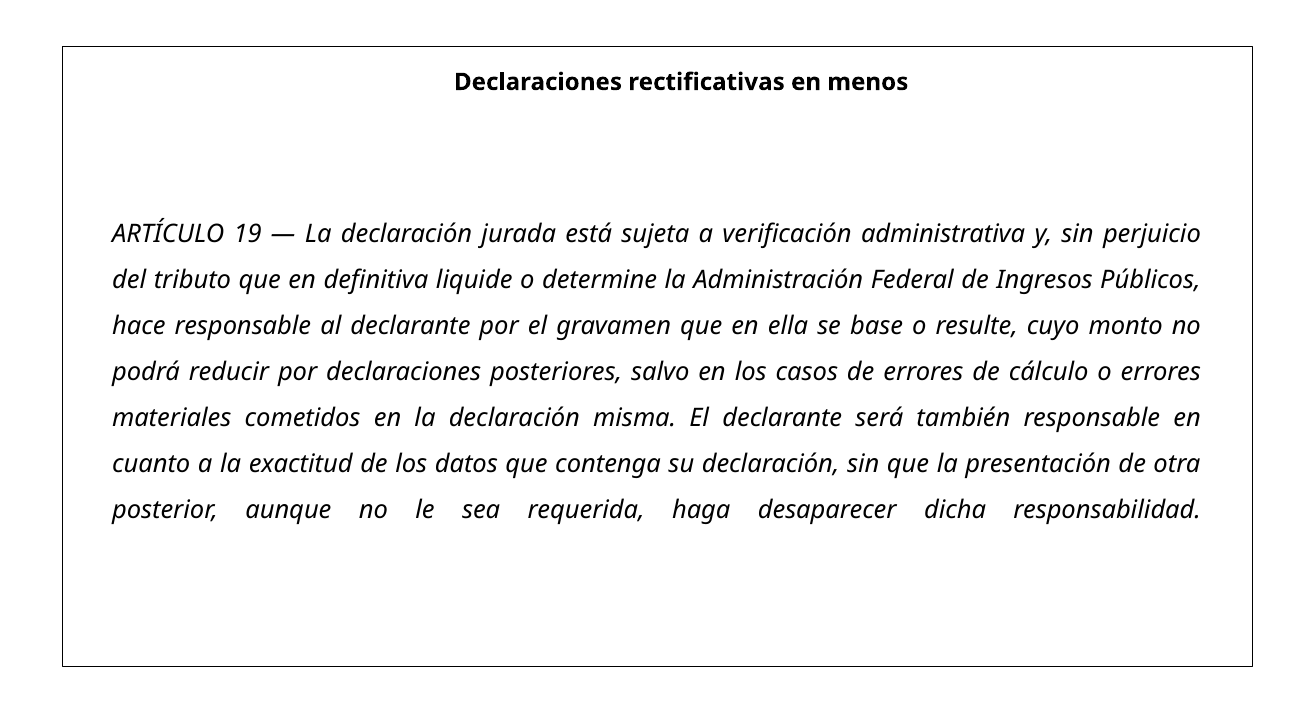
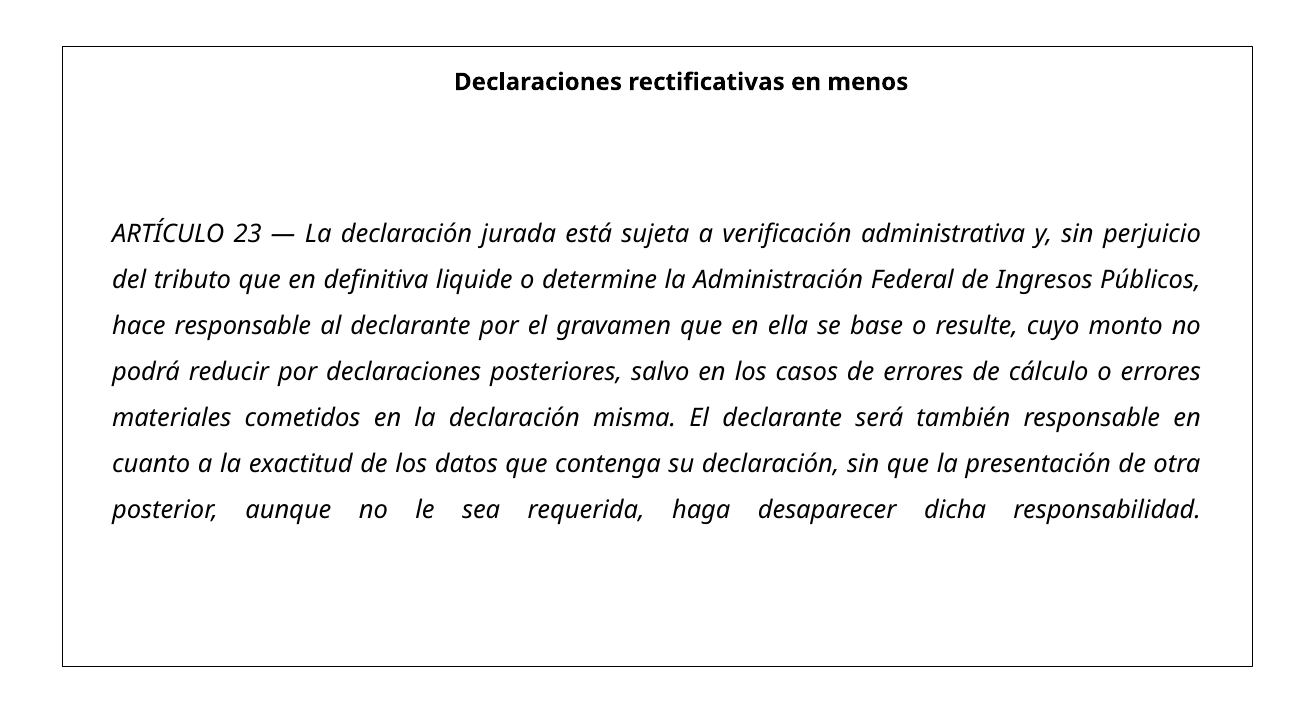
19: 19 -> 23 (248, 234)
